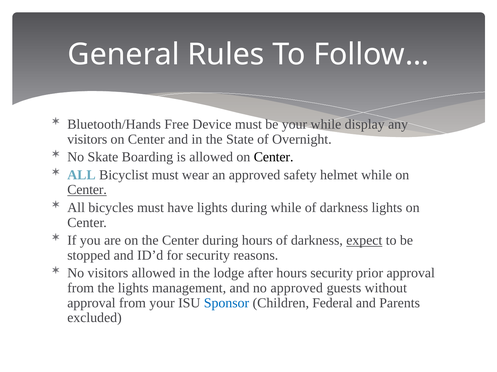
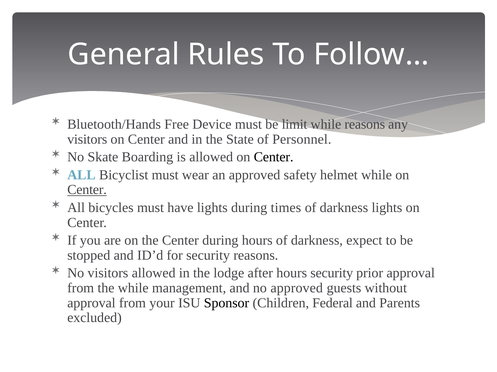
be your: your -> limit (295, 125)
while display: display -> reasons (365, 125)
Overnight: Overnight -> Personnel (302, 139)
during while: while -> times (286, 208)
expect underline: present -> none (364, 241)
the lights: lights -> while (133, 289)
Sponsor colour: blue -> black (227, 303)
